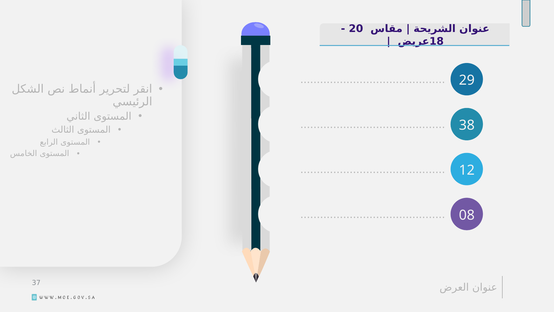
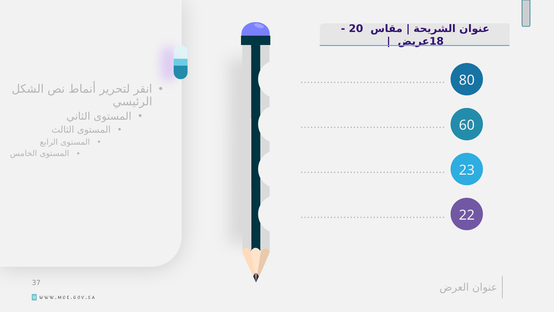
29: 29 -> 80 (467, 80)
38: 38 -> 60 (467, 125)
12: 12 -> 23 (467, 170)
08: 08 -> 22 (467, 215)
